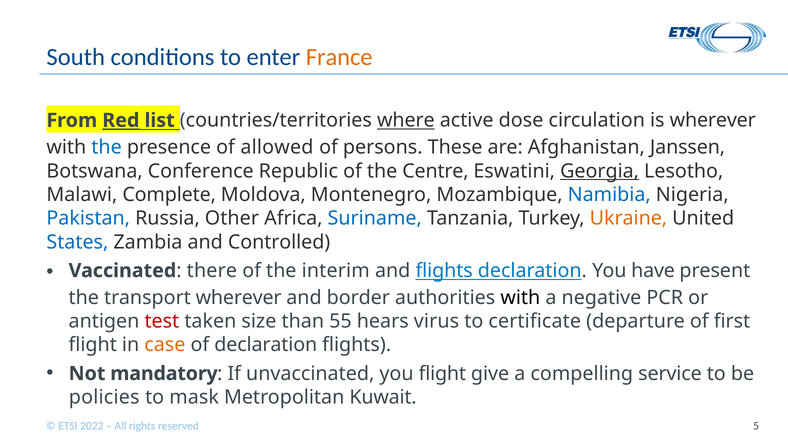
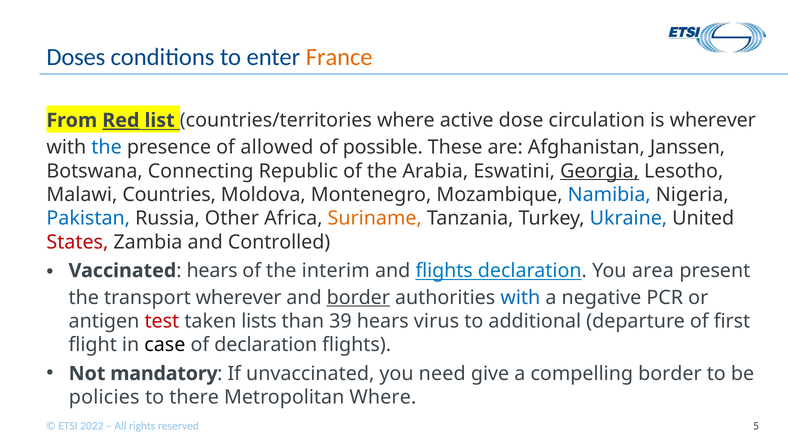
South: South -> Doses (76, 57)
where underline: present -> none (406, 120)
persons: persons -> possible (383, 147)
Conference: Conference -> Connecting (201, 171)
Centre: Centre -> Arabia (435, 171)
Complete: Complete -> Countries (169, 194)
Suriname colour: blue -> orange (375, 218)
Ukraine colour: orange -> blue (628, 218)
States colour: blue -> red (77, 242)
there: there -> hears (212, 270)
have: have -> area (653, 270)
border underline: none -> present (358, 297)
with colour: black -> blue (520, 297)
size: size -> lists (259, 321)
55: 55 -> 39 (340, 321)
certificate: certificate -> additional (535, 321)
case colour: orange -> black (165, 344)
you flight: flight -> need (442, 373)
compelling service: service -> border (670, 373)
mask: mask -> there (194, 397)
Metropolitan Kuwait: Kuwait -> Where (383, 397)
